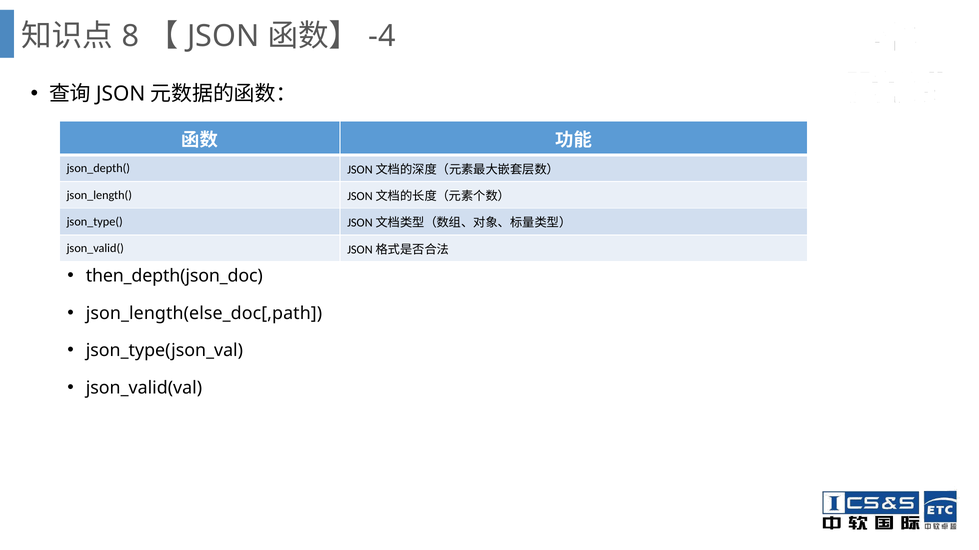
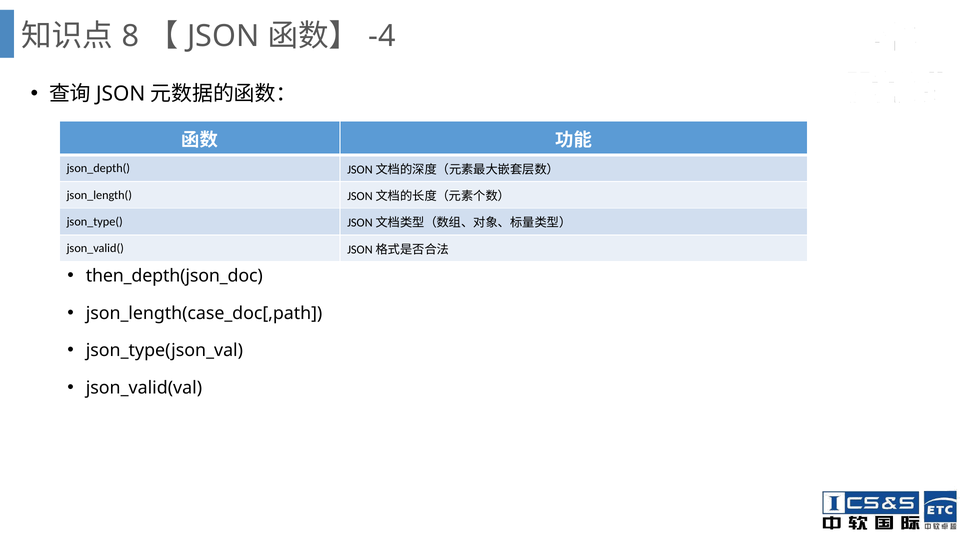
json_length(else_doc[,path: json_length(else_doc[,path -> json_length(case_doc[,path (204, 314)
